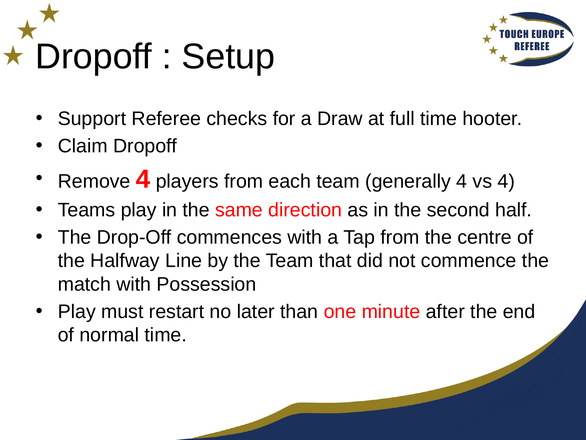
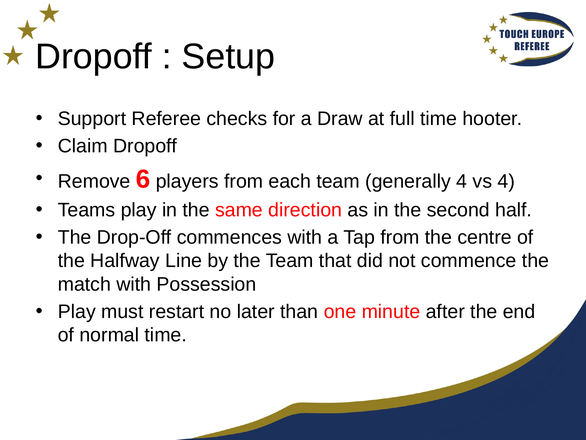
Remove 4: 4 -> 6 (143, 179)
